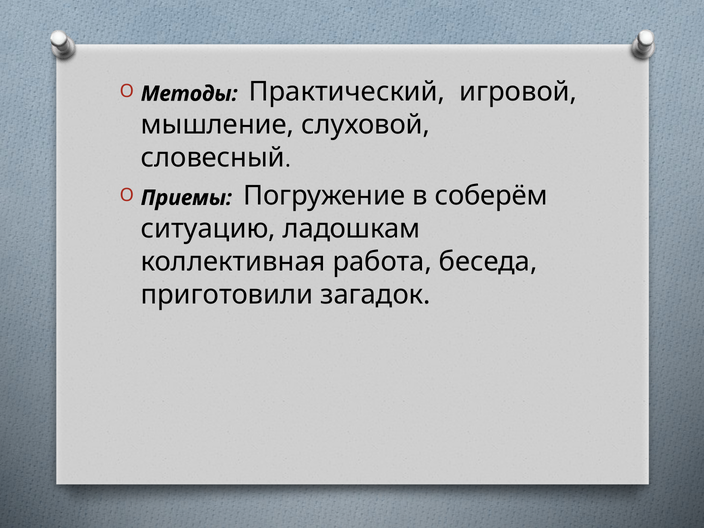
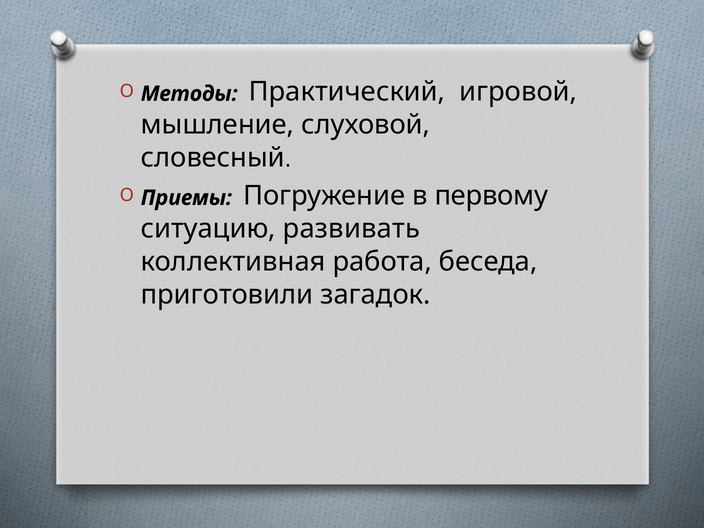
соберём: соберём -> первому (491, 196)
ладошкам: ладошкам -> развивать (351, 229)
